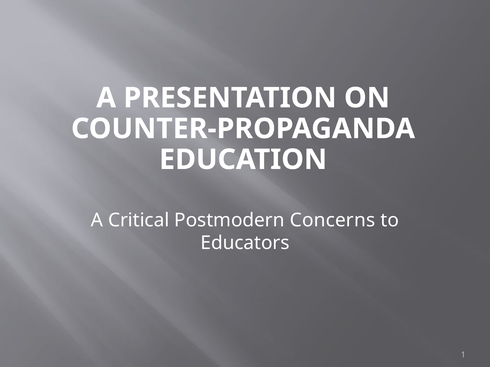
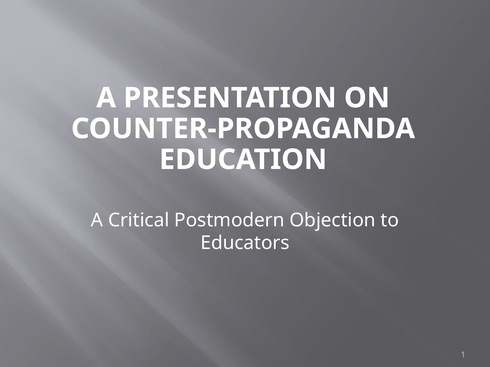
Concerns: Concerns -> Objection (333, 220)
